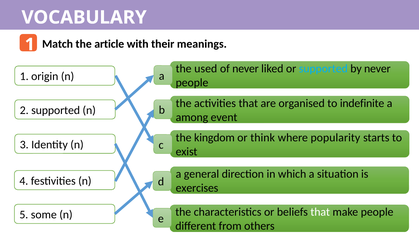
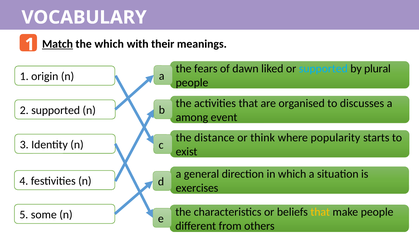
Match underline: none -> present (58, 44)
the article: article -> which (109, 44)
used: used -> fears (206, 69)
of never: never -> dawn (245, 69)
by never: never -> plural (377, 69)
indefinite: indefinite -> discusses (362, 103)
kingdom: kingdom -> distance (214, 137)
that colour: white -> yellow (320, 212)
